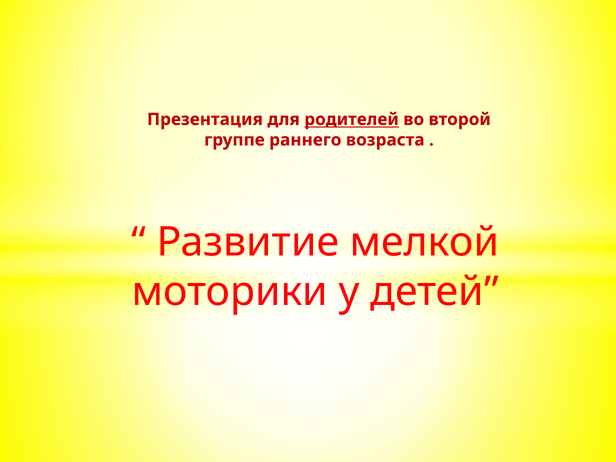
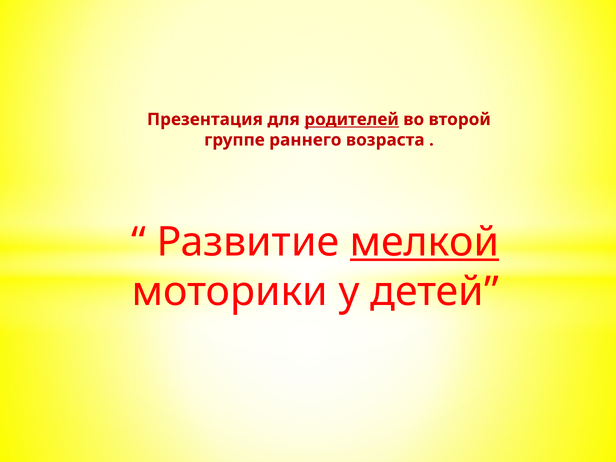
мелкой underline: none -> present (424, 242)
